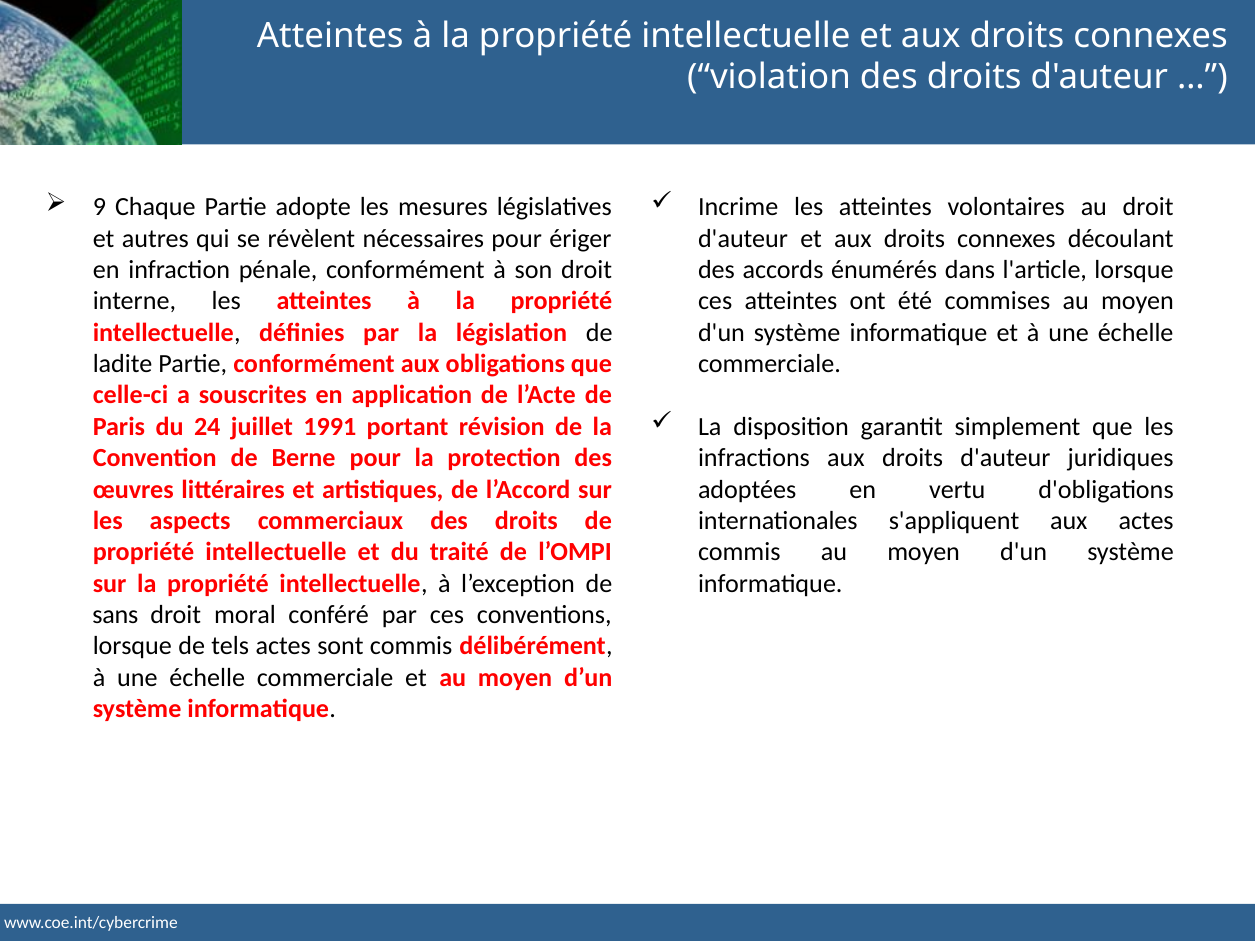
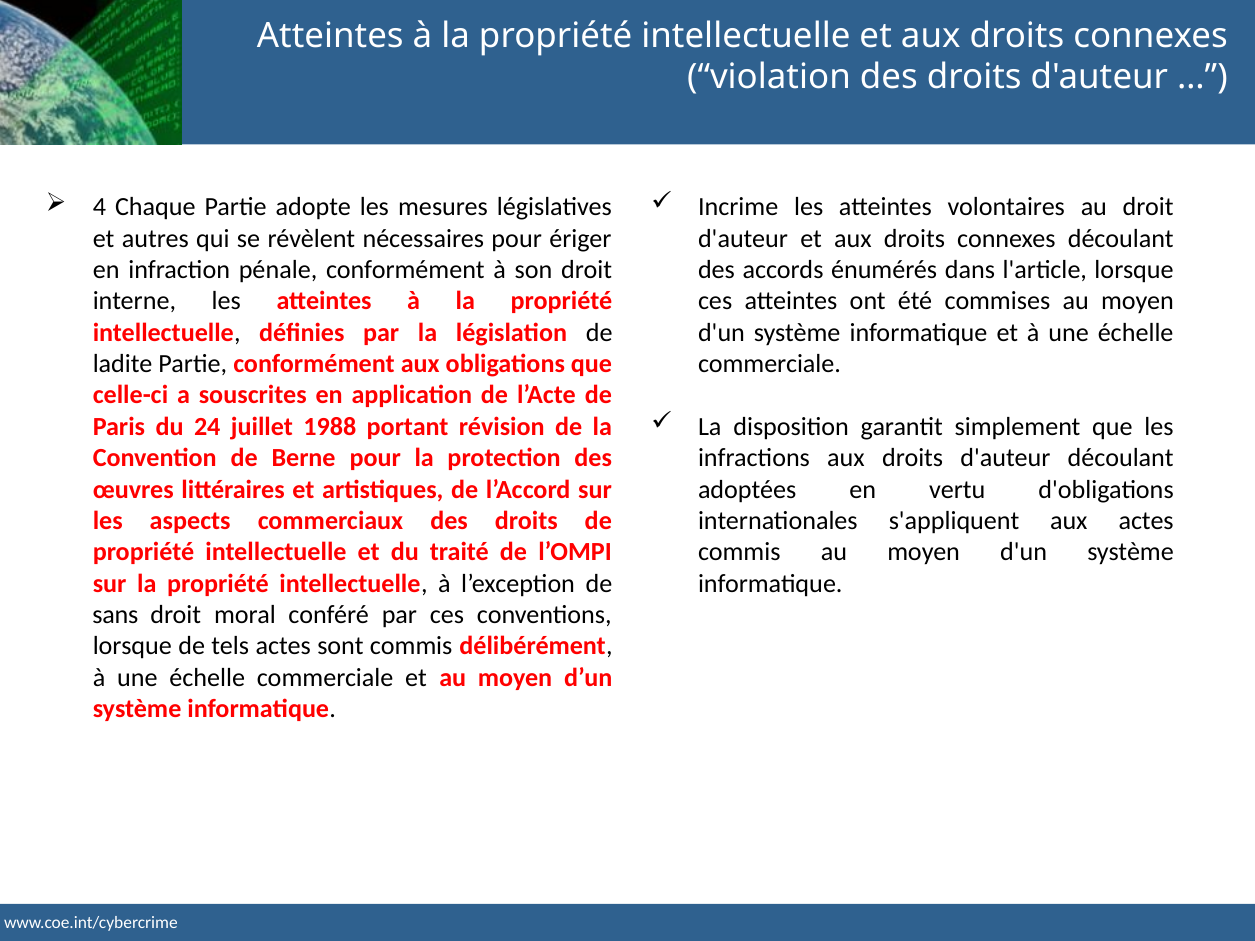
9: 9 -> 4 (99, 207)
1991: 1991 -> 1988 (330, 427)
d'auteur juridiques: juridiques -> découlant (1121, 458)
